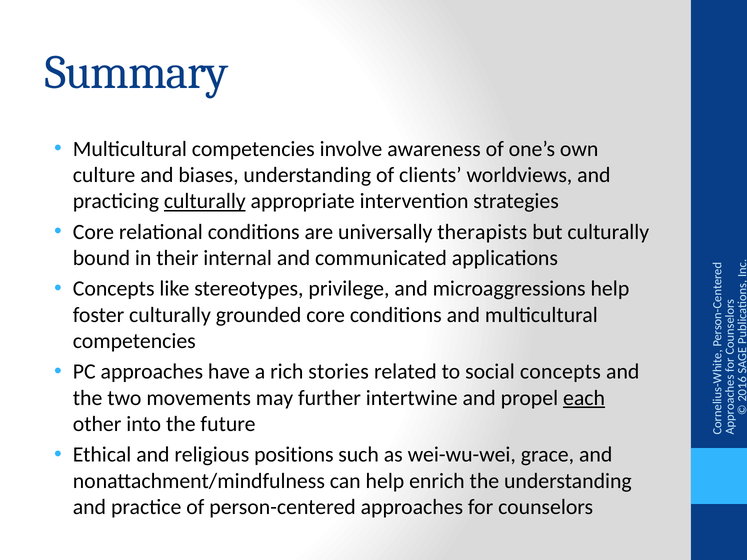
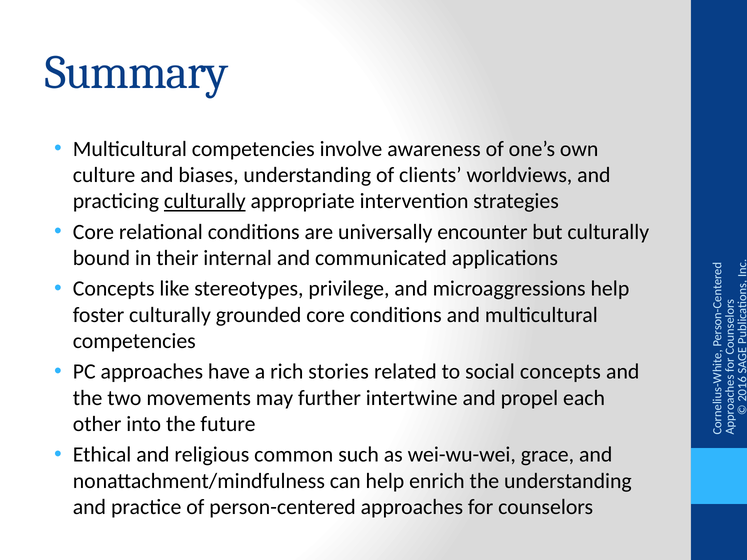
therapists: therapists -> encounter (482, 232)
each underline: present -> none (584, 398)
positions: positions -> common (294, 455)
